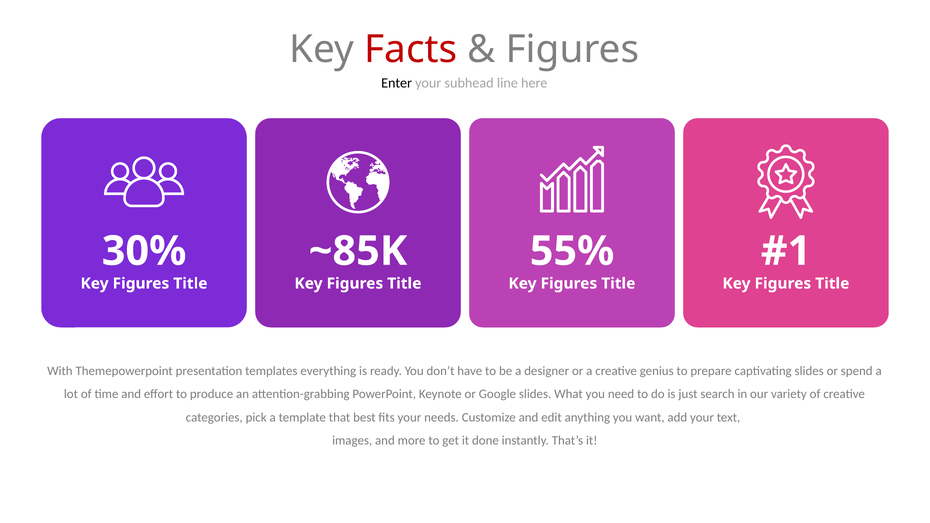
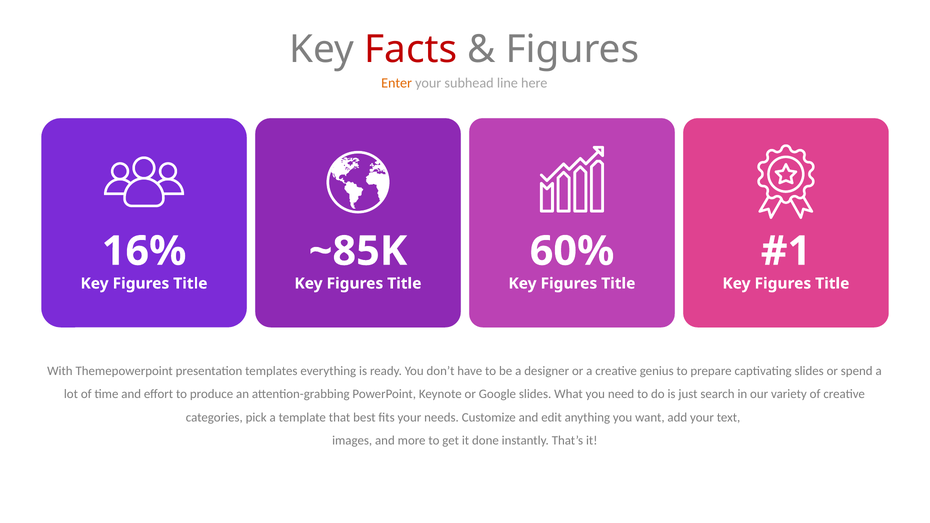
Enter colour: black -> orange (397, 83)
30%: 30% -> 16% (144, 251)
55%: 55% -> 60% (572, 251)
